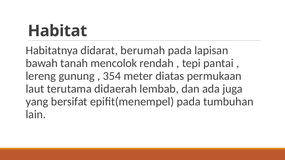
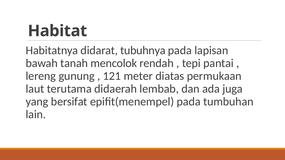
berumah: berumah -> tubuhnya (143, 51)
354: 354 -> 121 (112, 76)
